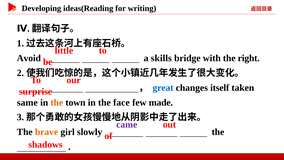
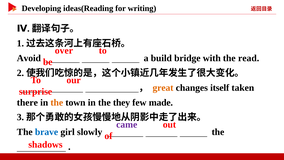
little: little -> over (64, 51)
skills: skills -> build (161, 58)
right: right -> read (249, 58)
great colour: blue -> orange (163, 88)
same: same -> there (27, 102)
face: face -> they (122, 102)
brave colour: orange -> blue (47, 132)
